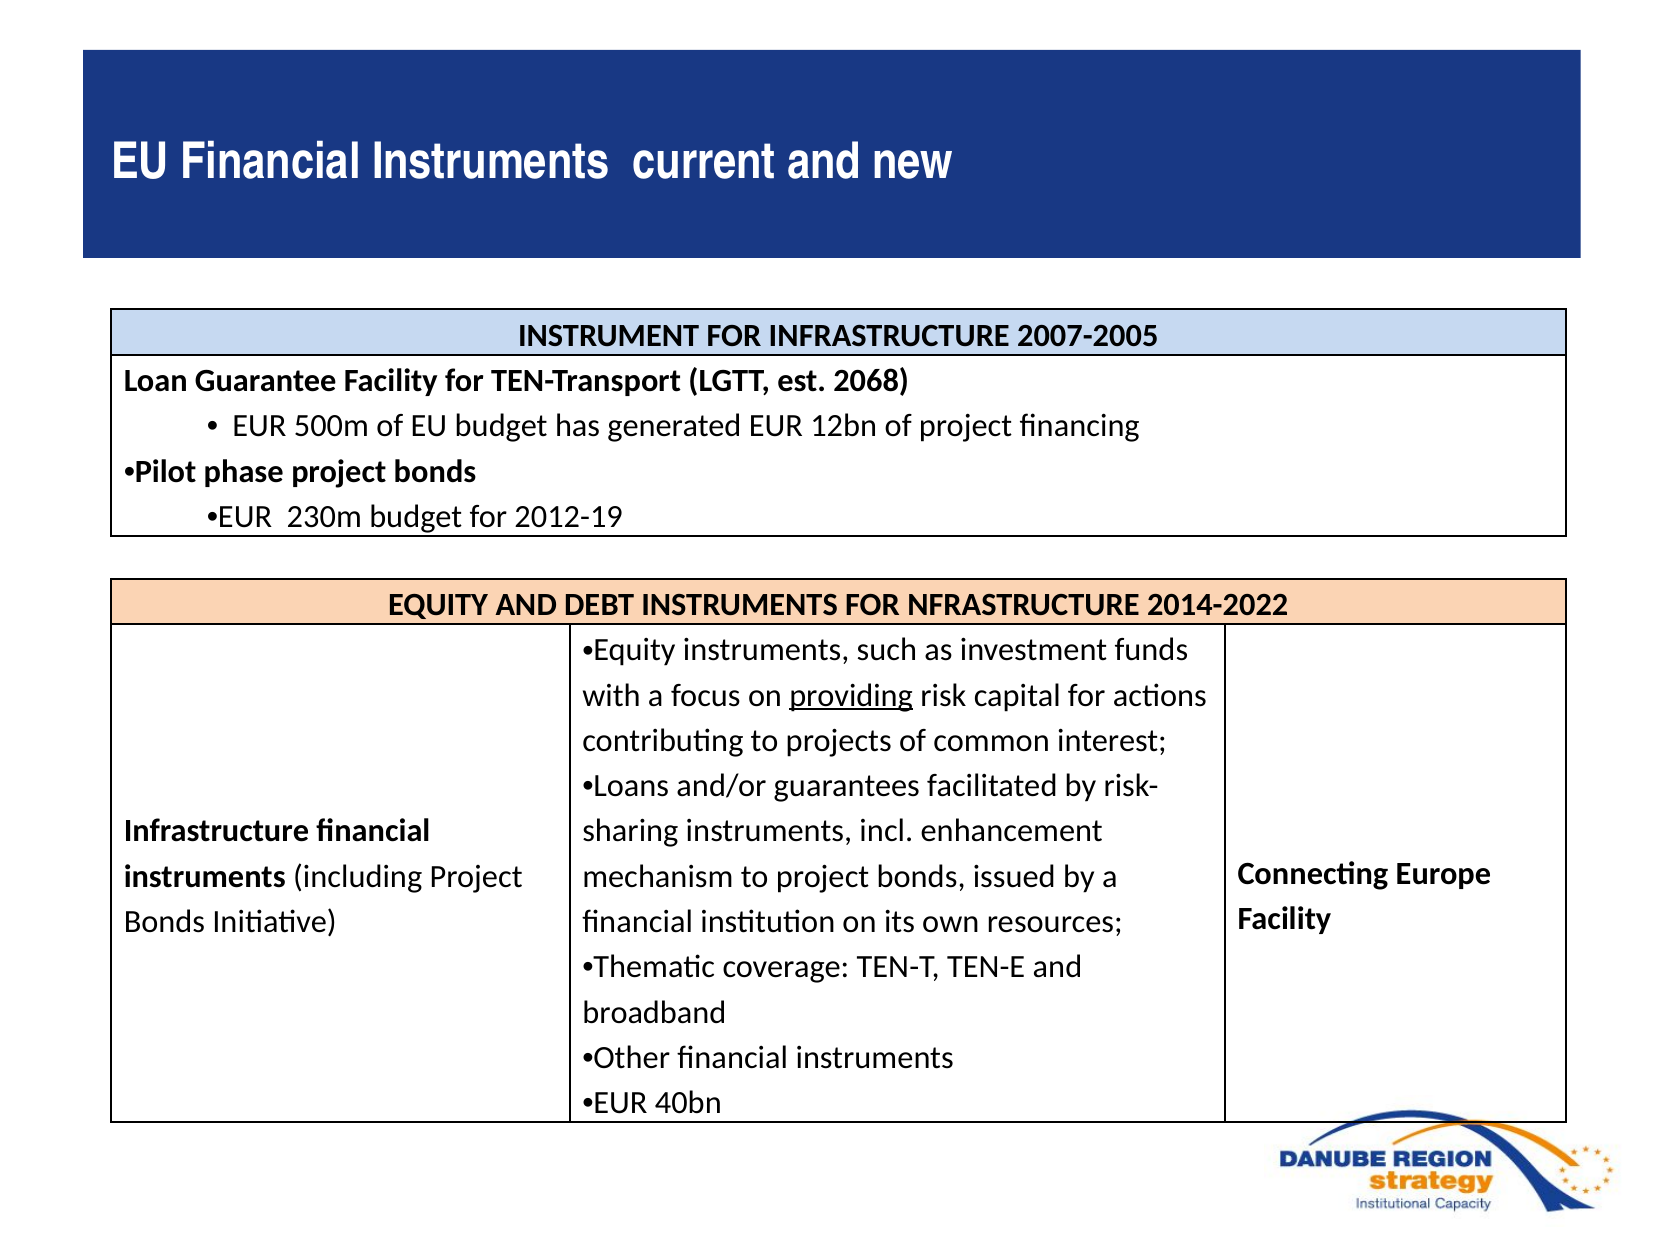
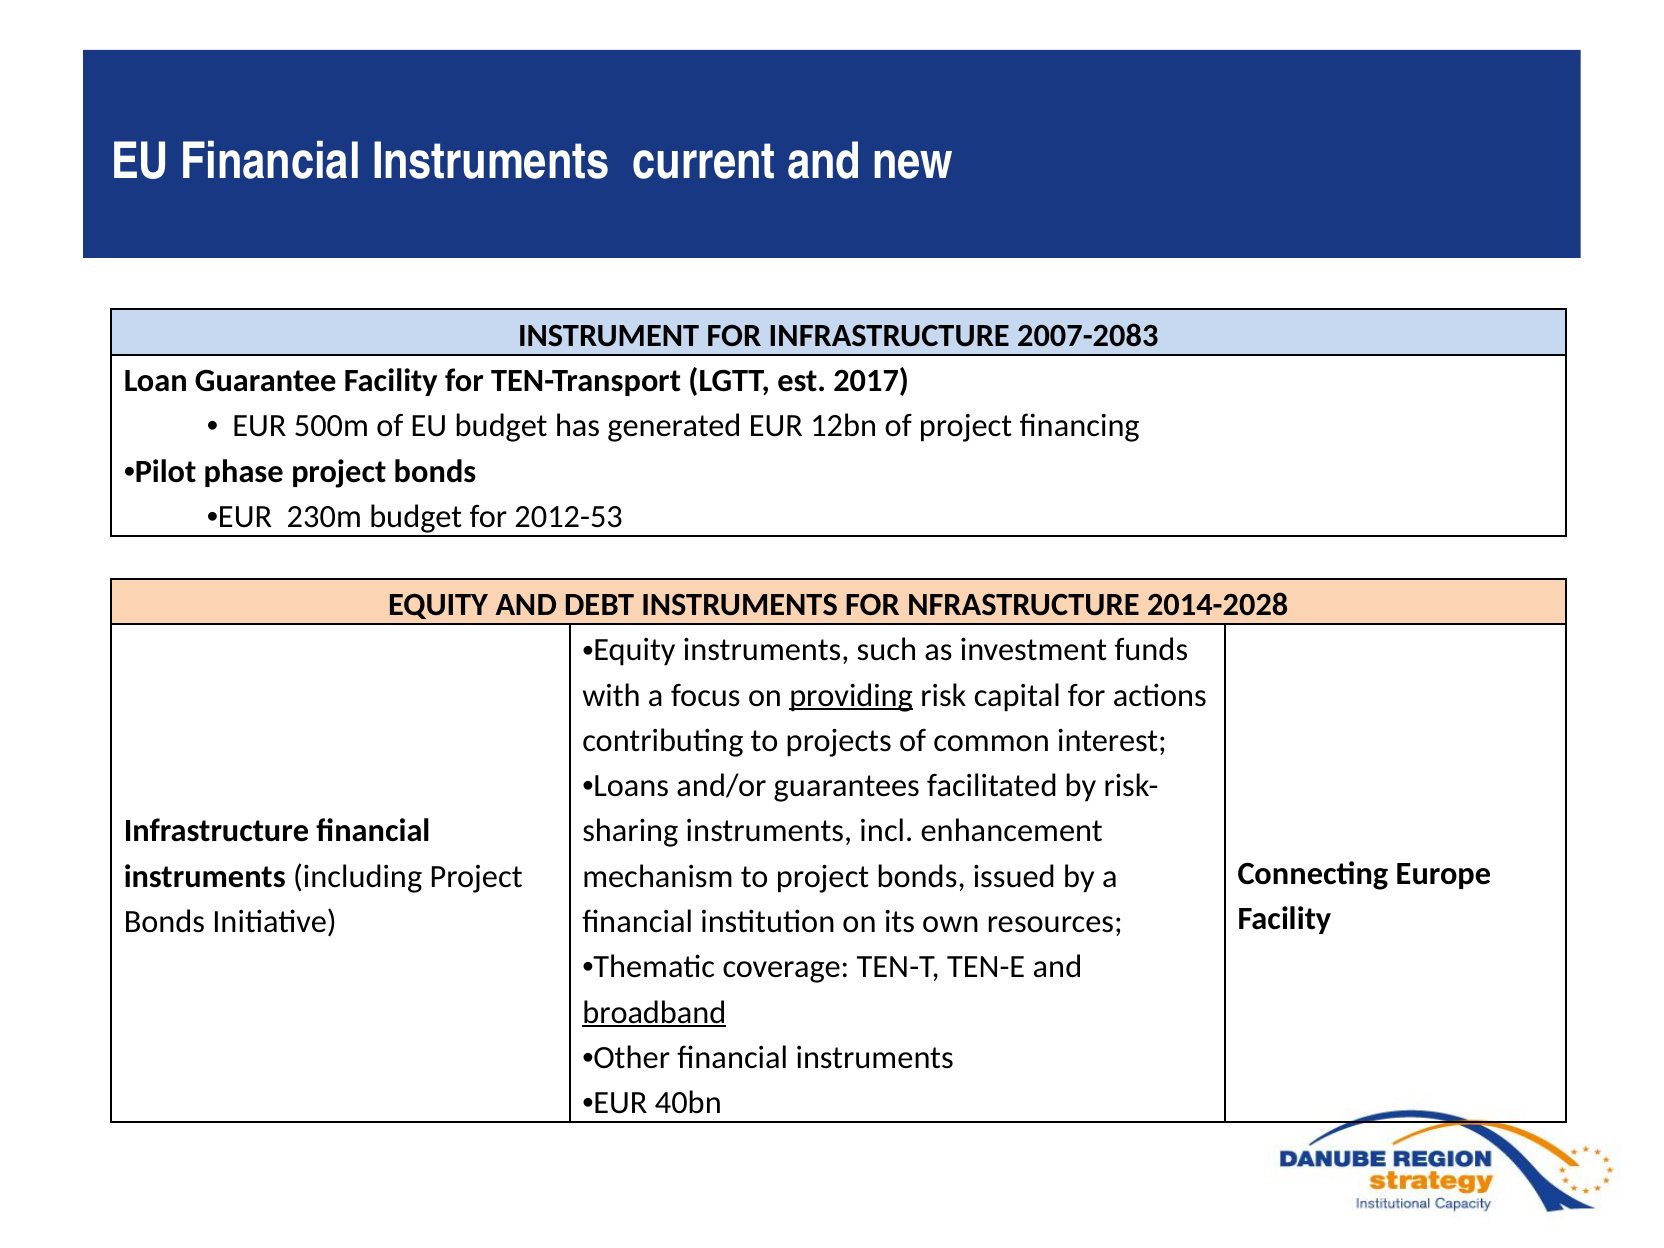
2007-2005: 2007-2005 -> 2007-2083 (1088, 335)
2068: 2068 -> 2017 (871, 381)
2012-19: 2012-19 -> 2012-53 (569, 517)
2014-2022: 2014-2022 -> 2014-2028 (1218, 605)
broadband underline: none -> present (654, 1012)
